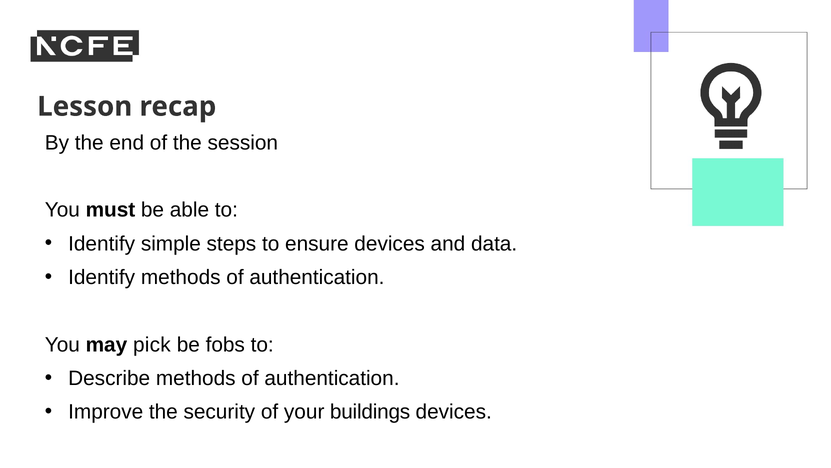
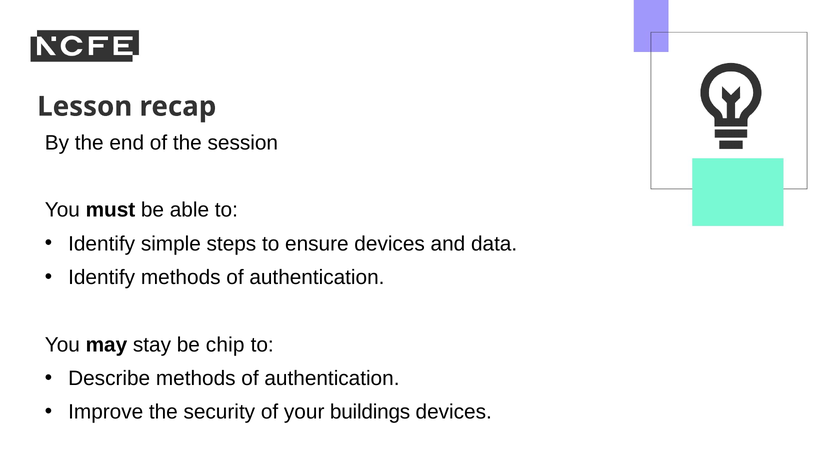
pick: pick -> stay (152, 344)
fobs: fobs -> chip (225, 344)
